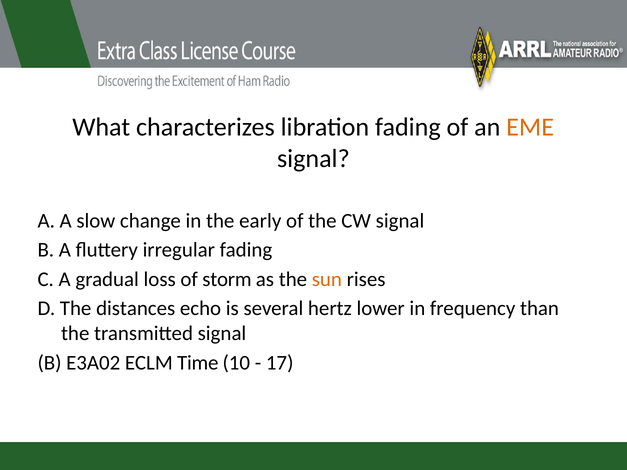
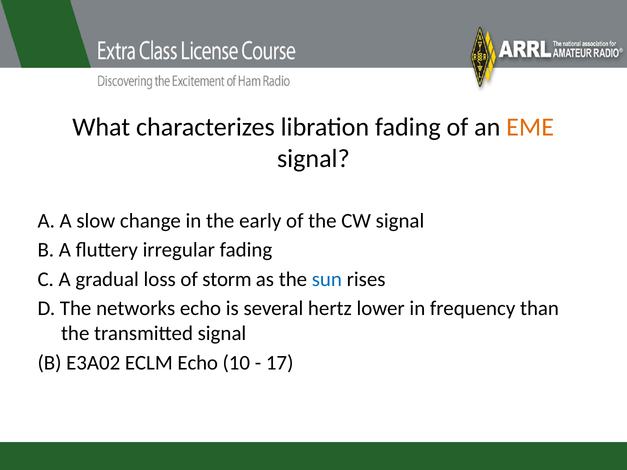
sun colour: orange -> blue (327, 279)
distances: distances -> networks (136, 309)
ECLM Time: Time -> Echo (198, 363)
